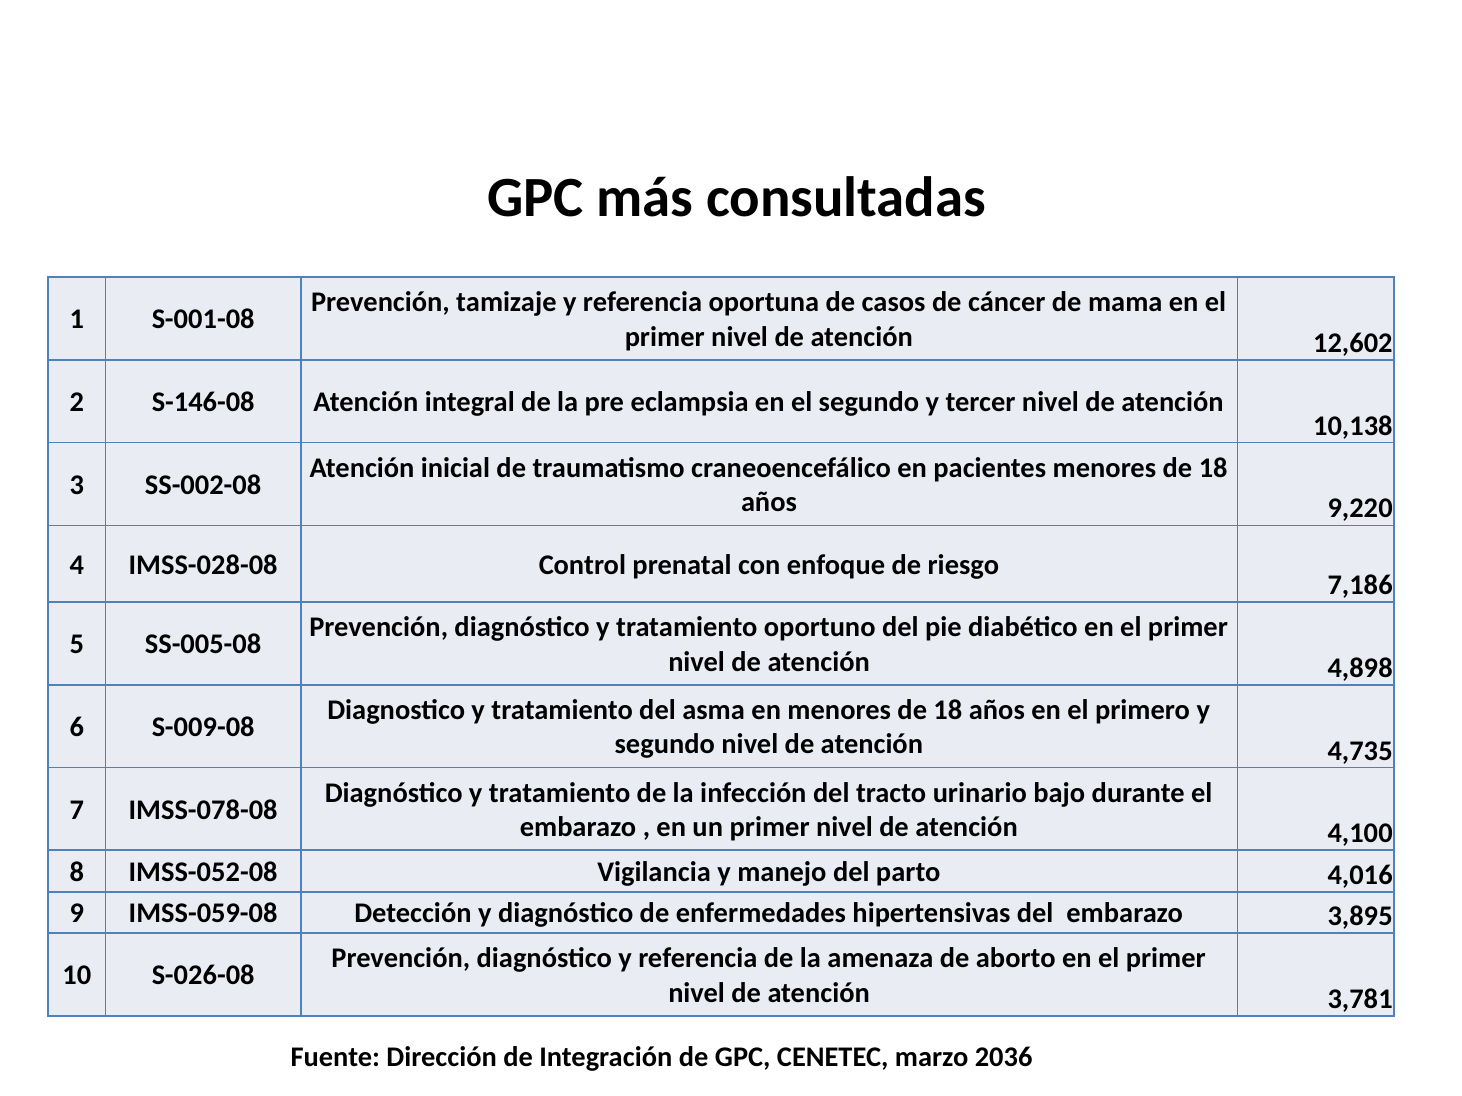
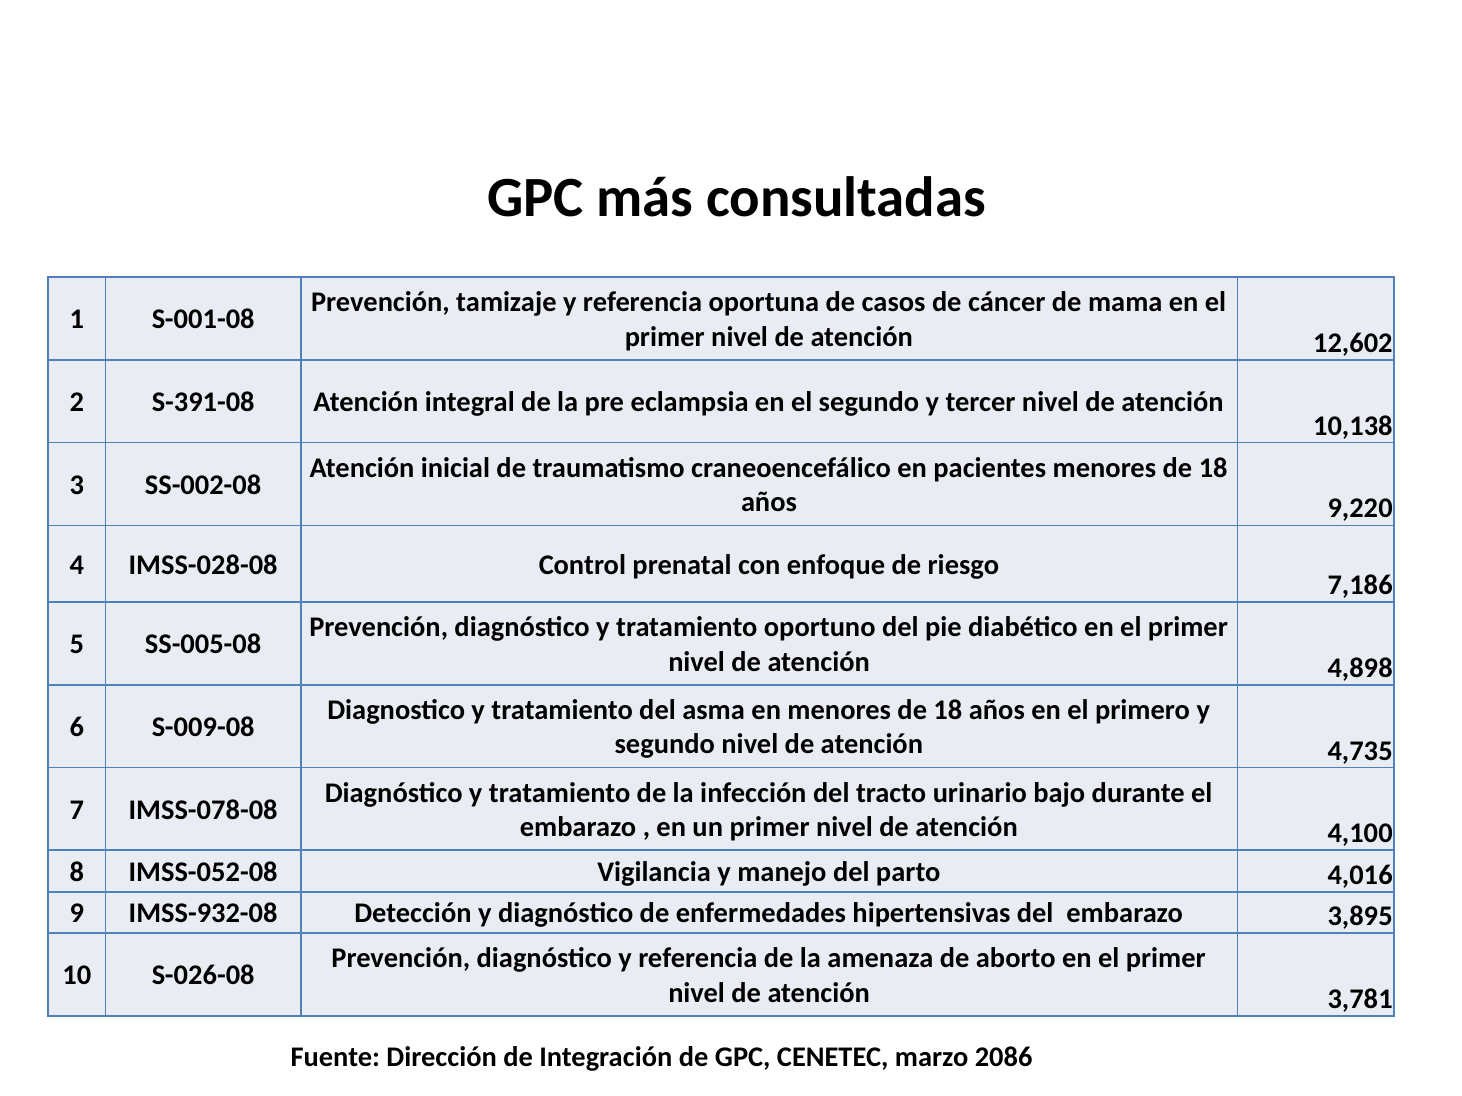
S-146-08: S-146-08 -> S-391-08 (203, 403)
IMSS-059-08: IMSS-059-08 -> IMSS-932-08 (203, 914)
2036: 2036 -> 2086 (1004, 1058)
